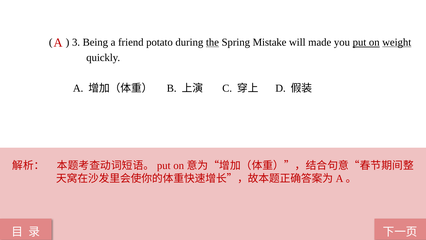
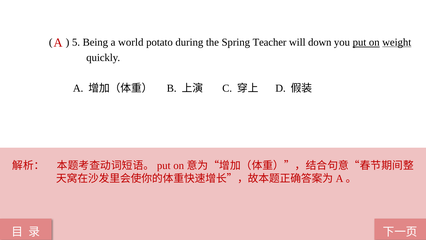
3: 3 -> 5 (76, 42)
friend: friend -> world (131, 42)
the underline: present -> none (212, 42)
Mistake: Mistake -> Teacher (270, 42)
made: made -> down (320, 42)
